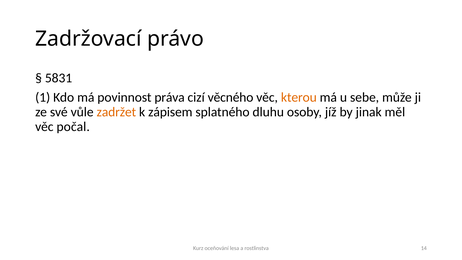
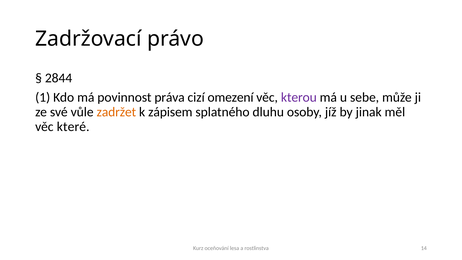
5831: 5831 -> 2844 (59, 78)
věcného: věcného -> omezení (231, 97)
kterou colour: orange -> purple (299, 97)
počal: počal -> které (73, 127)
